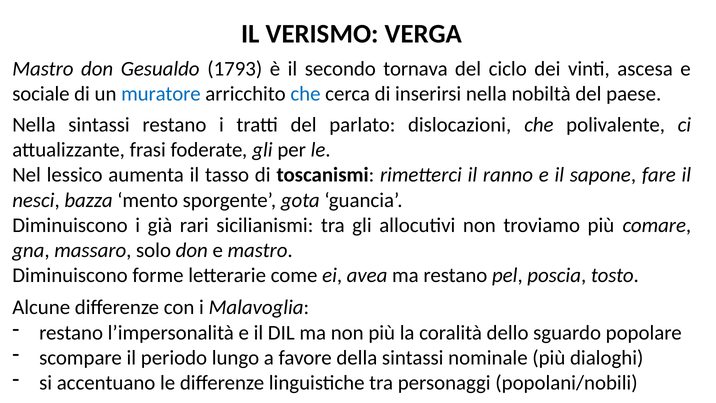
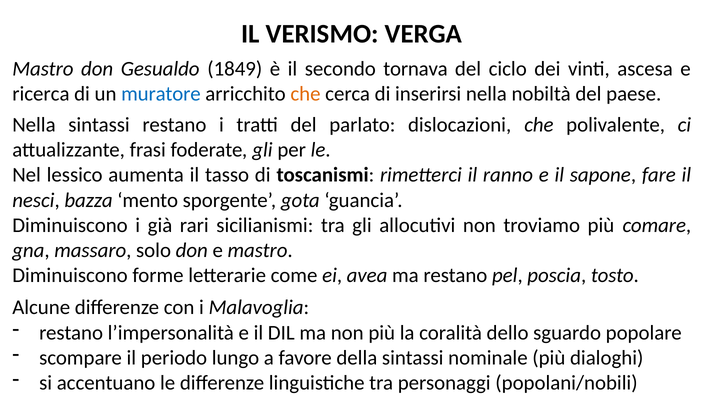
1793: 1793 -> 1849 (235, 69)
sociale: sociale -> ricerca (41, 94)
che colour: blue -> orange (305, 94)
